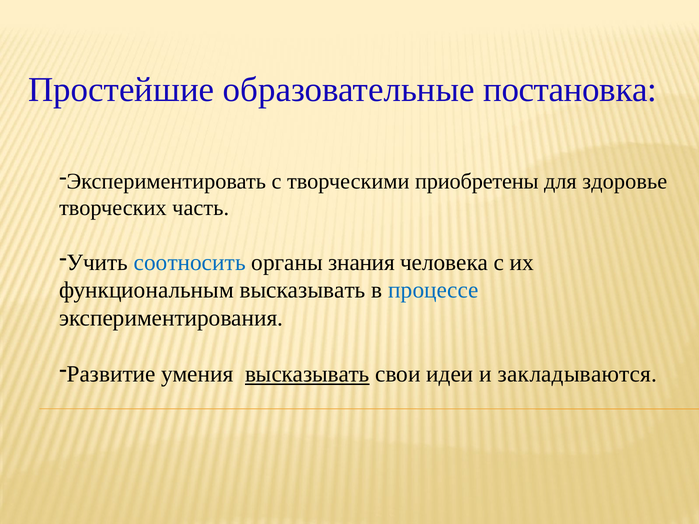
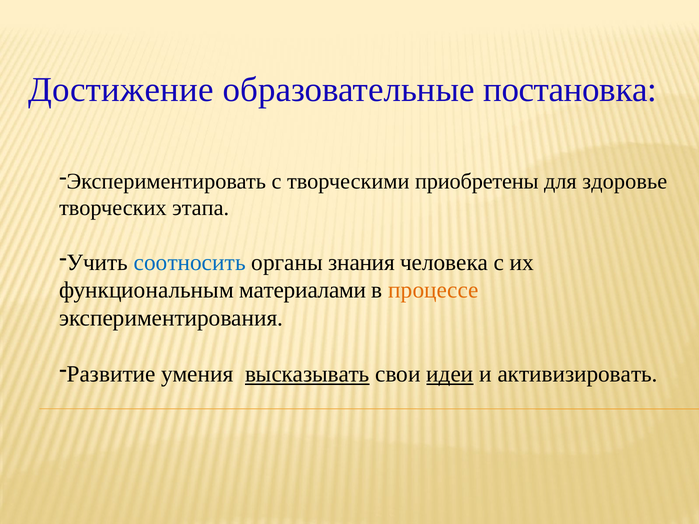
Простейшие: Простейшие -> Достижение (121, 90)
часть: часть -> этапа (201, 208)
функциональным высказывать: высказывать -> материалами (303, 290)
процессе colour: blue -> orange (433, 290)
идеи underline: none -> present (450, 374)
закладываются: закладываются -> активизировать (578, 374)
